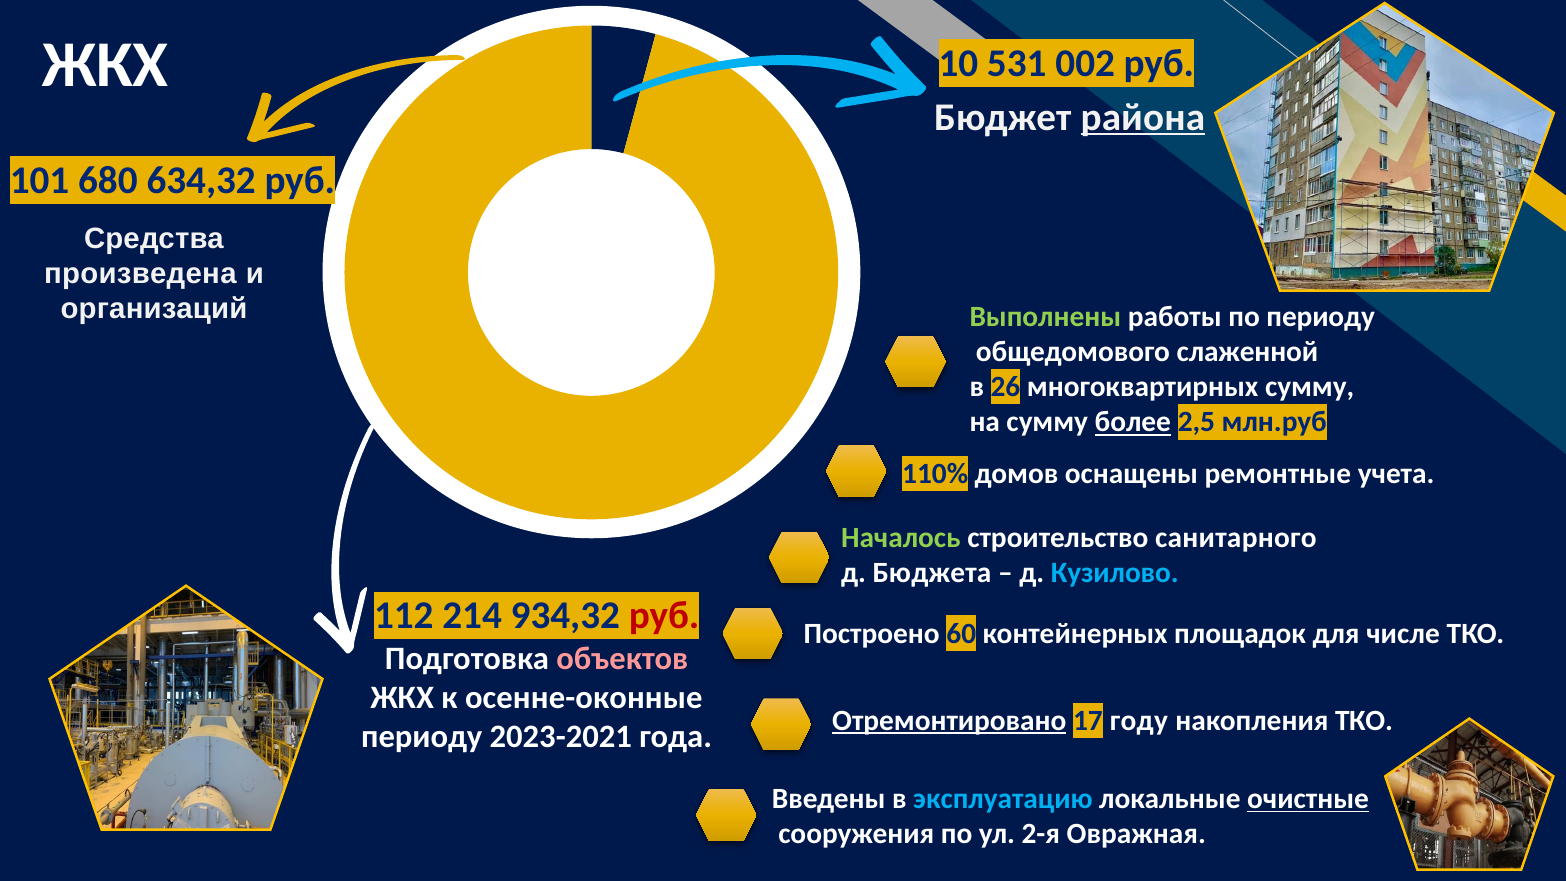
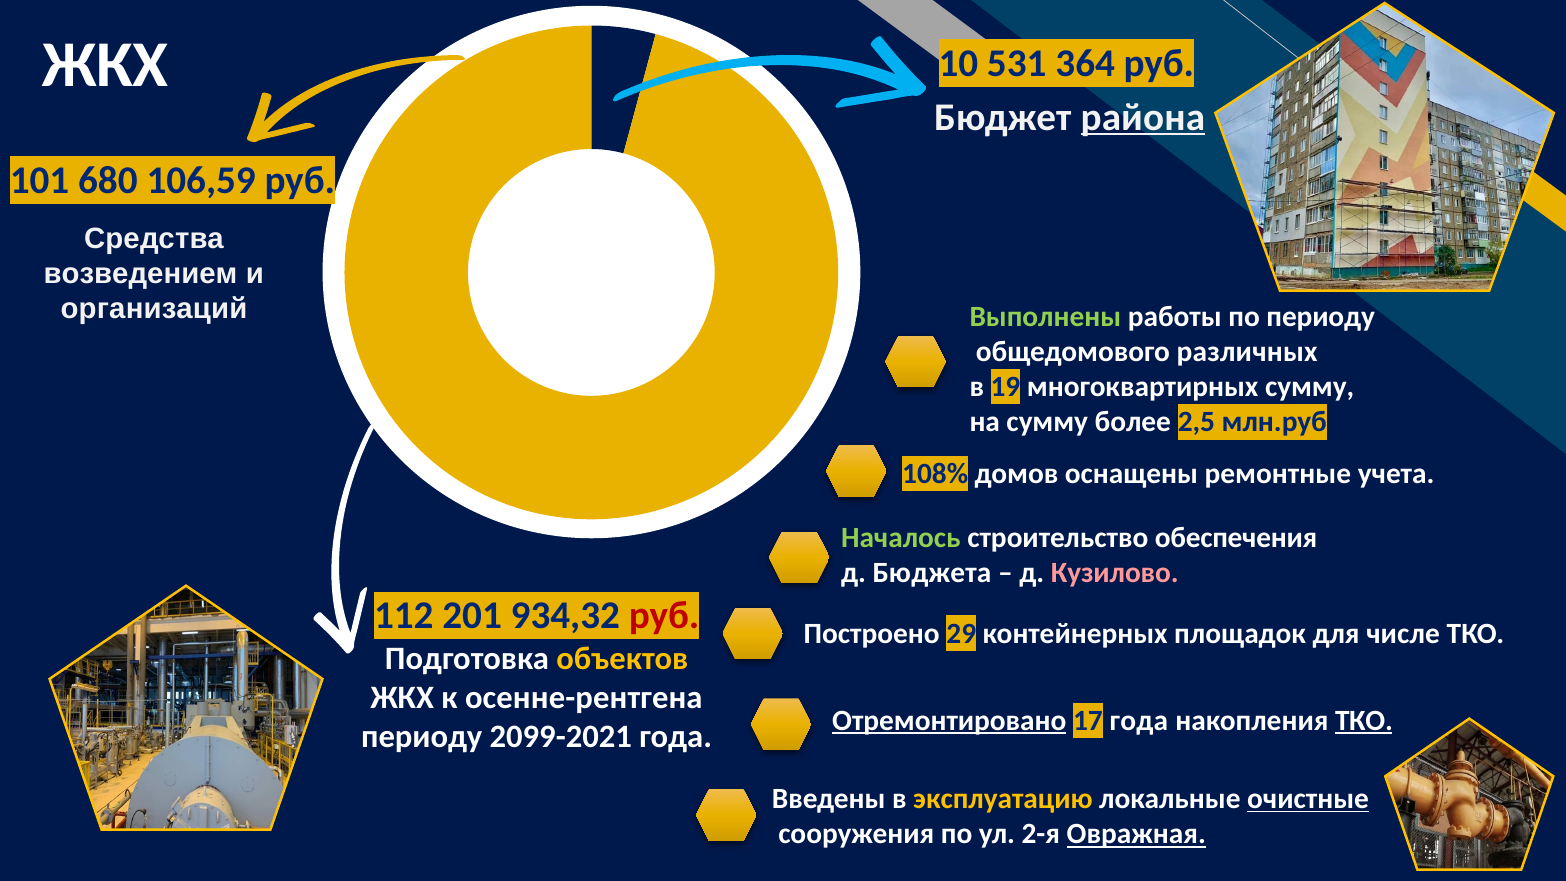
002: 002 -> 364 (1085, 64)
634,32: 634,32 -> 106,59 (201, 180)
произведена: произведена -> возведением (140, 274)
слаженной: слаженной -> различных (1247, 352)
26: 26 -> 19 (1005, 387)
более underline: present -> none (1133, 422)
110%: 110% -> 108% (935, 474)
санитарного: санитарного -> обеспечения (1236, 537)
Кузилово colour: light blue -> pink (1115, 572)
214: 214 -> 201 (472, 616)
60: 60 -> 29 (961, 633)
объектов colour: pink -> yellow (622, 659)
осенне-оконные: осенне-оконные -> осенне-рентгена (584, 698)
17 году: году -> года (1139, 721)
ТКО underline: none -> present (1364, 721)
2023-2021: 2023-2021 -> 2099-2021 (561, 737)
эксплуатацию colour: light blue -> yellow (1003, 799)
Овражная underline: none -> present (1136, 834)
